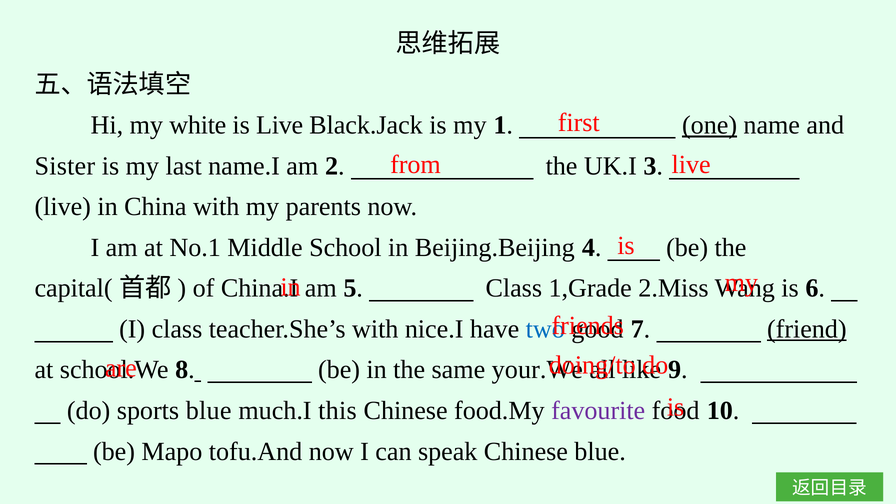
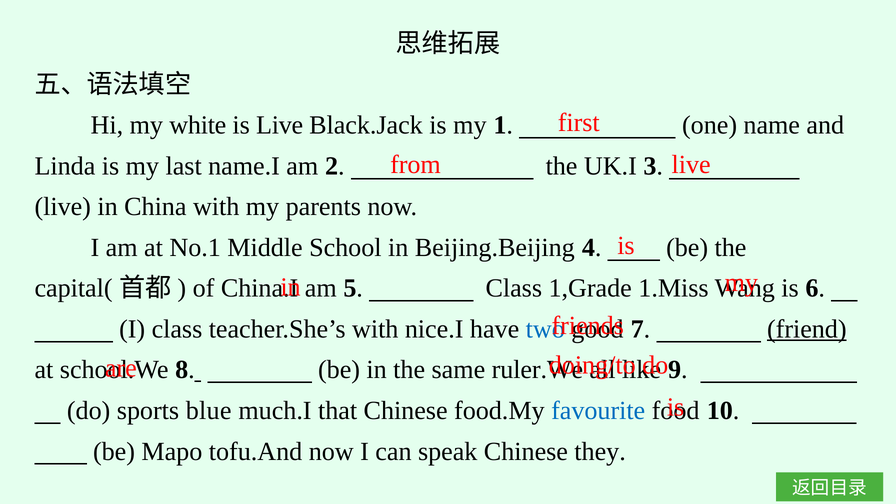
one underline: present -> none (710, 125)
Sister: Sister -> Linda (65, 166)
2.Miss: 2.Miss -> 1.Miss (673, 288)
your.We: your.We -> ruler.We (537, 370)
this: this -> that (338, 411)
favourite colour: purple -> blue (598, 411)
Chinese blue: blue -> they (600, 451)
